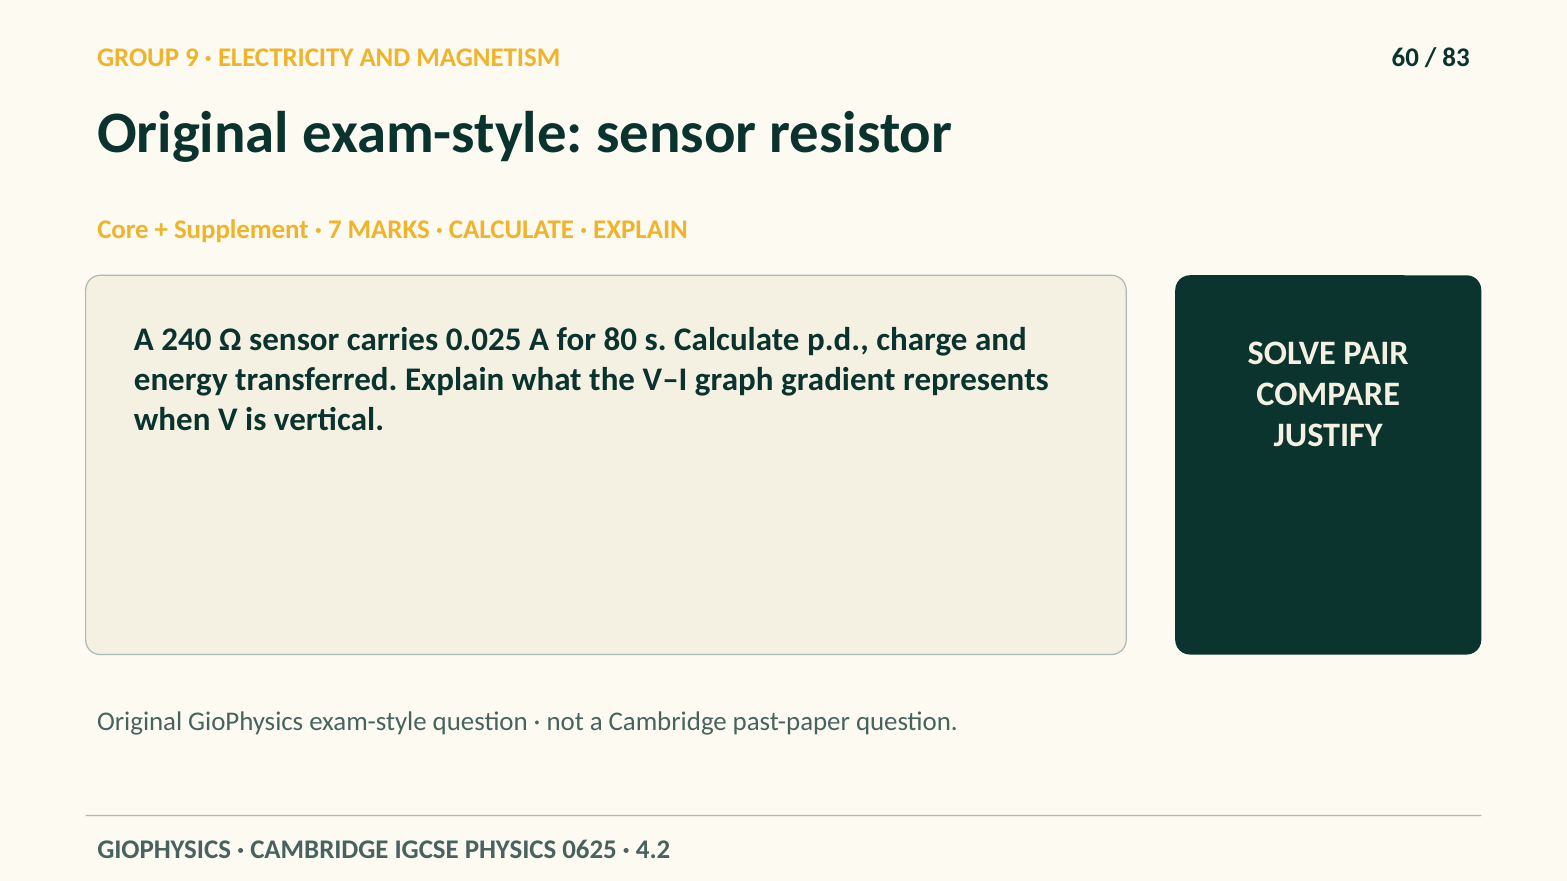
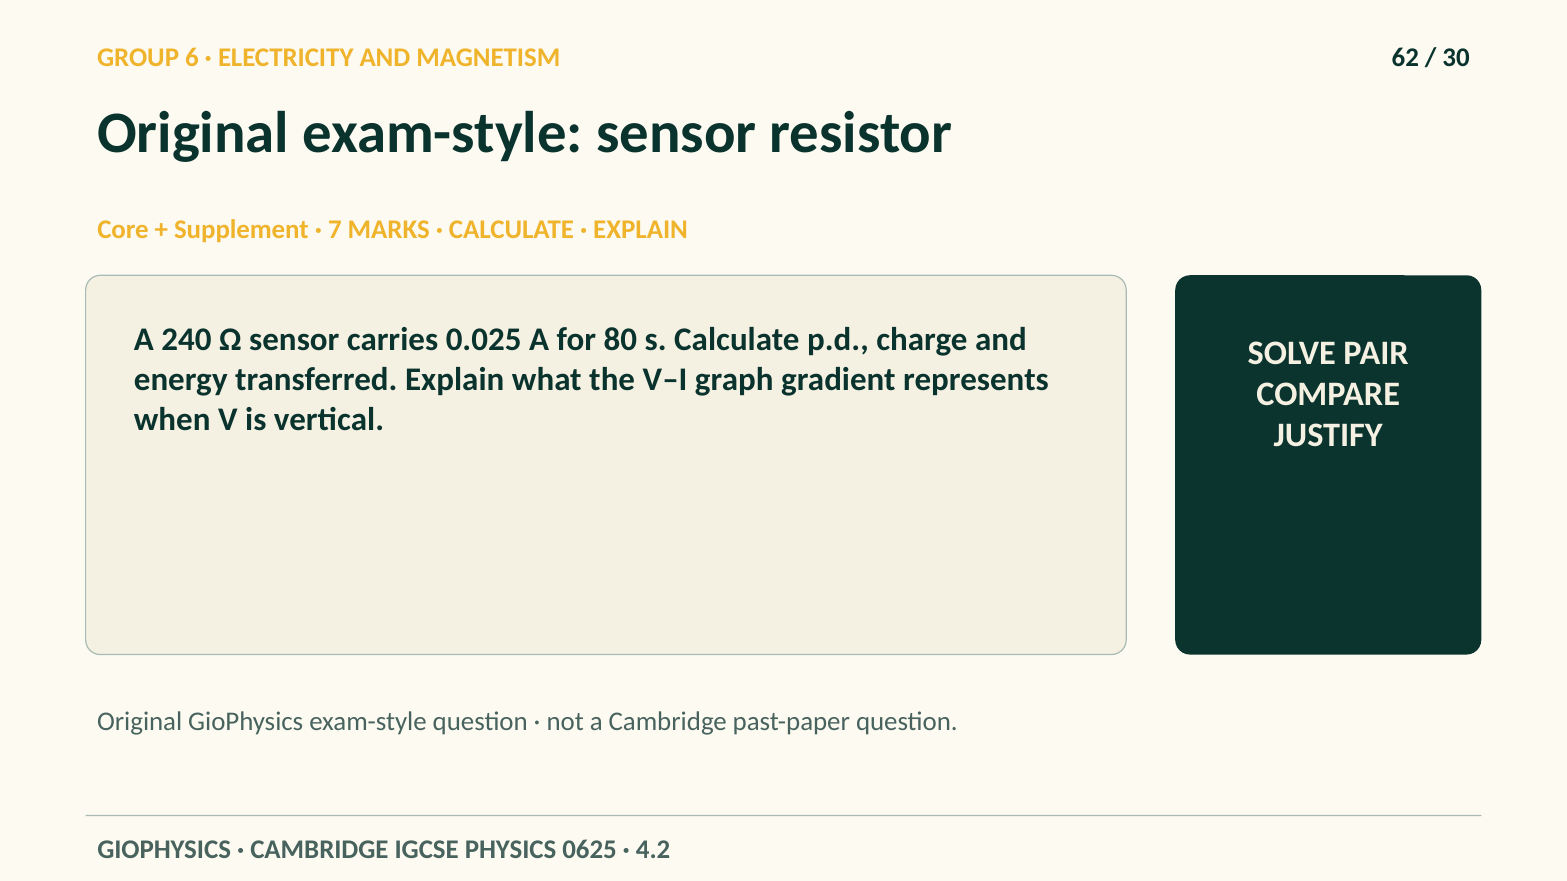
9: 9 -> 6 (192, 58)
60: 60 -> 62 (1405, 58)
83: 83 -> 30 (1456, 58)
